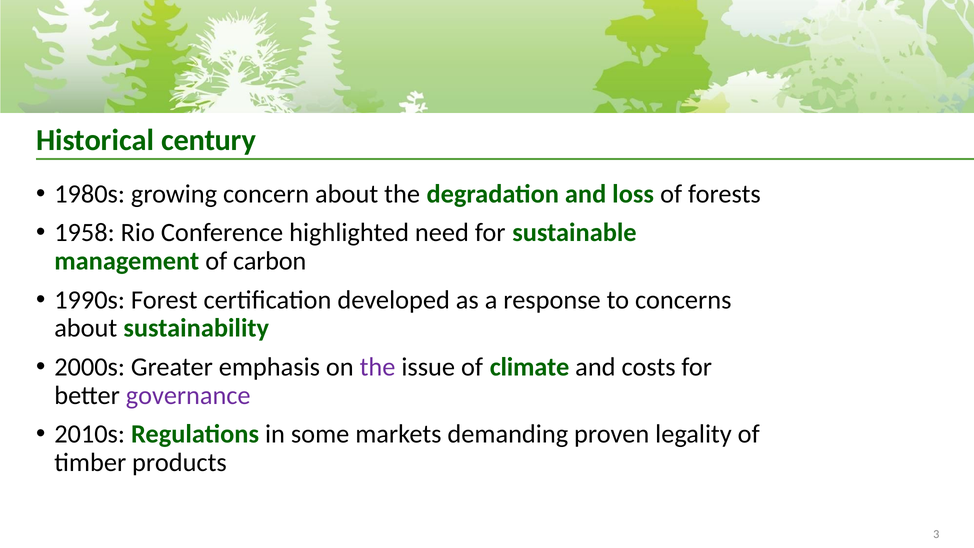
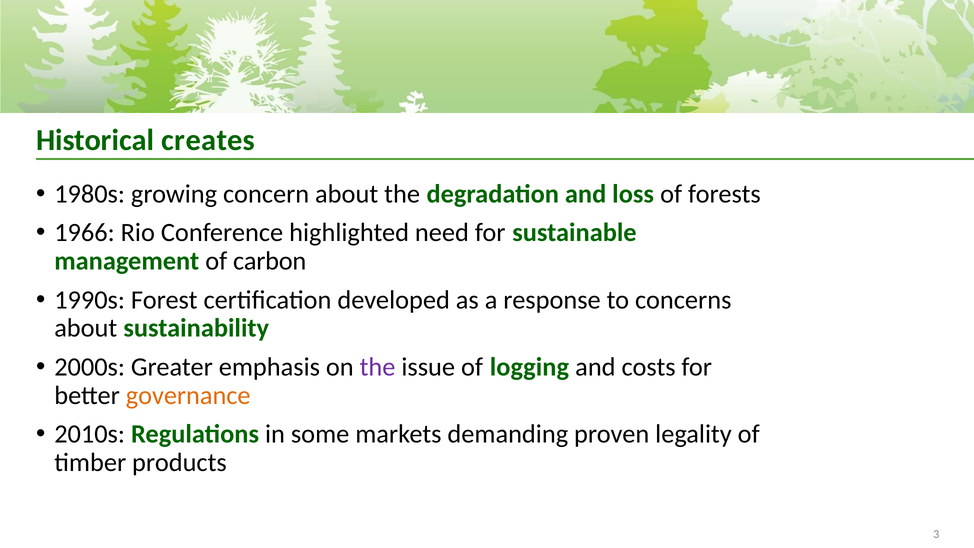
century: century -> creates (208, 140)
1958: 1958 -> 1966 (84, 233)
climate: climate -> logging (529, 367)
governance colour: purple -> orange (188, 395)
